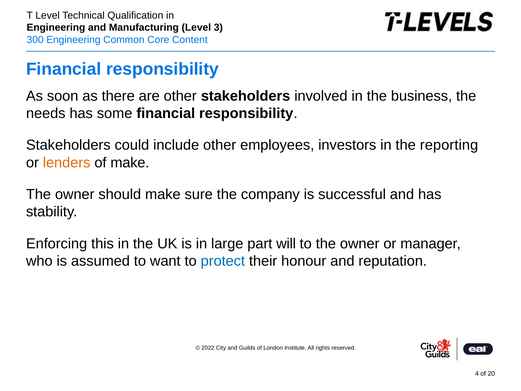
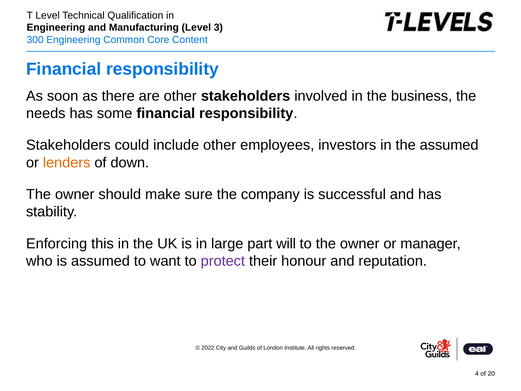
the reporting: reporting -> assumed (449, 145)
of make: make -> down (130, 162)
protect colour: blue -> purple (223, 261)
